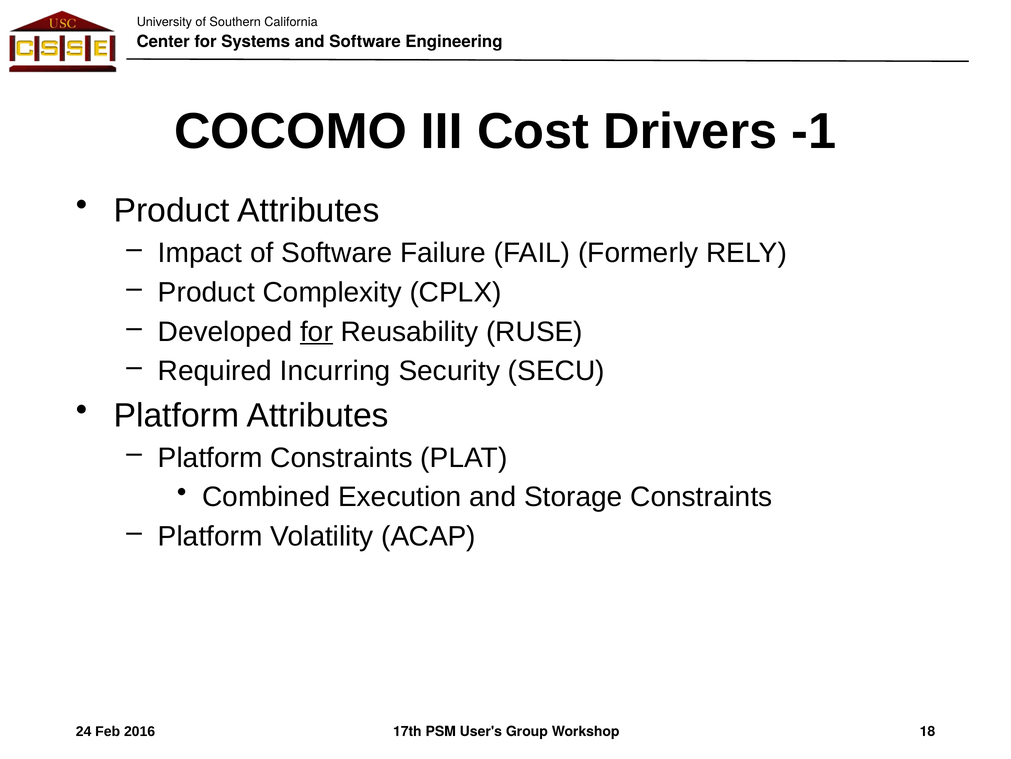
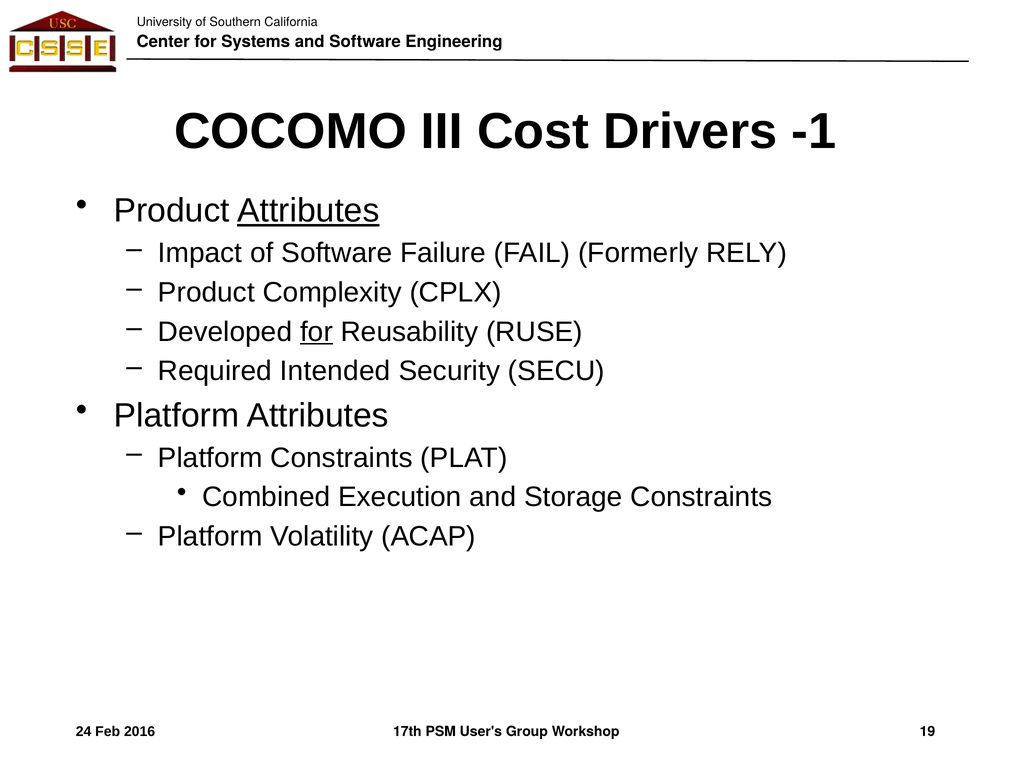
Attributes underline: none -> present (308, 211)
Incurring: Incurring -> Intended (335, 371)
18: 18 -> 19 (927, 731)
